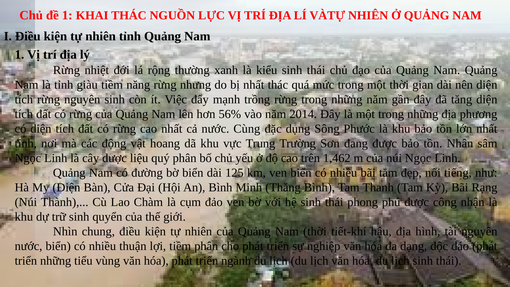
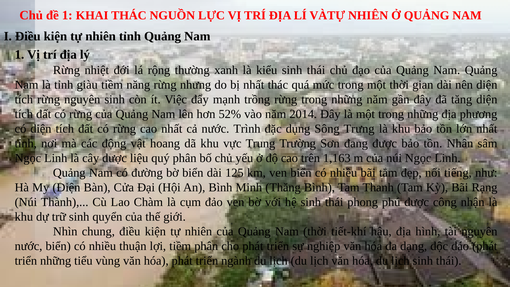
56%: 56% -> 52% (230, 114)
Cùng: Cùng -> Trình (247, 129)
Phước: Phước -> Trưng (359, 129)
1,462: 1,462 -> 1,163 (337, 158)
